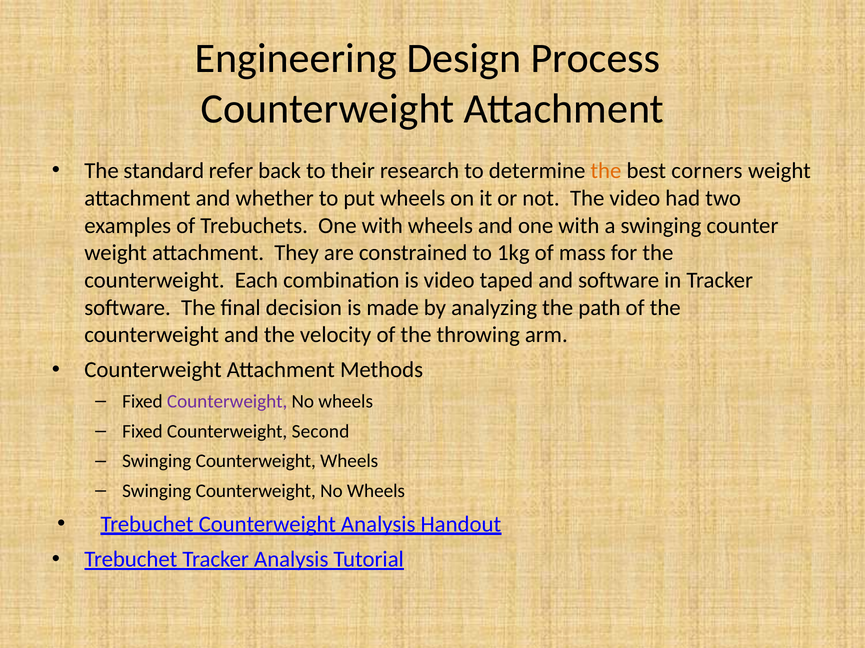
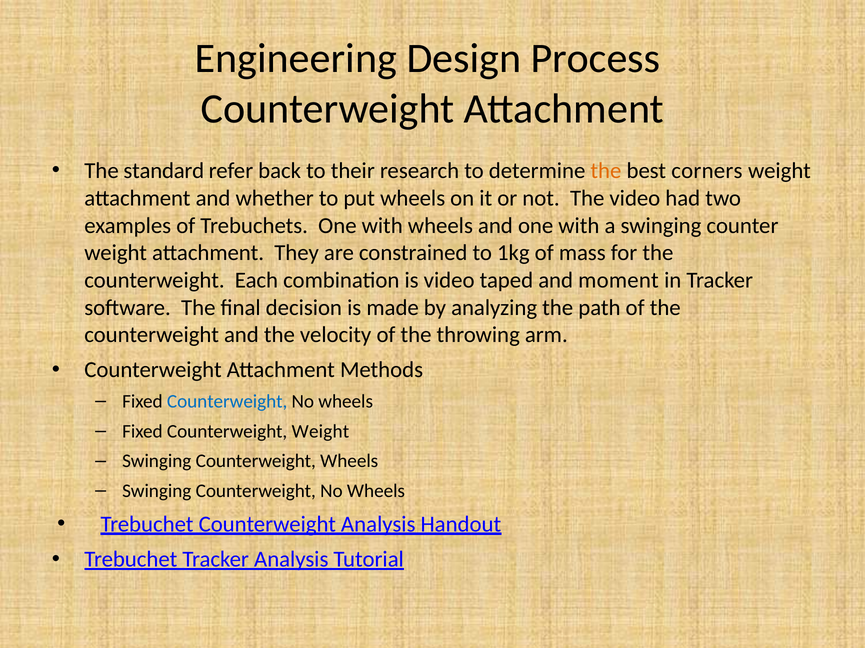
and software: software -> moment (618, 281)
Counterweight colour: purple -> blue (227, 402)
Counterweight Second: Second -> Weight (320, 432)
